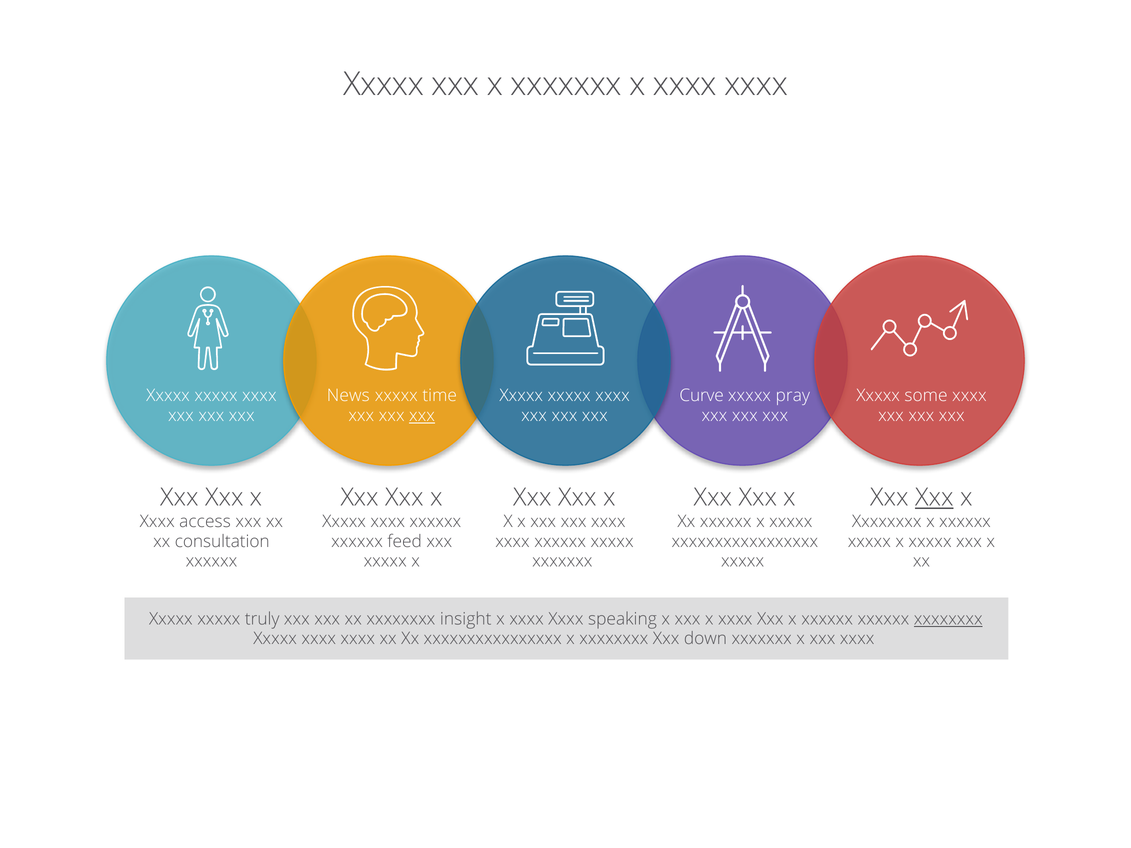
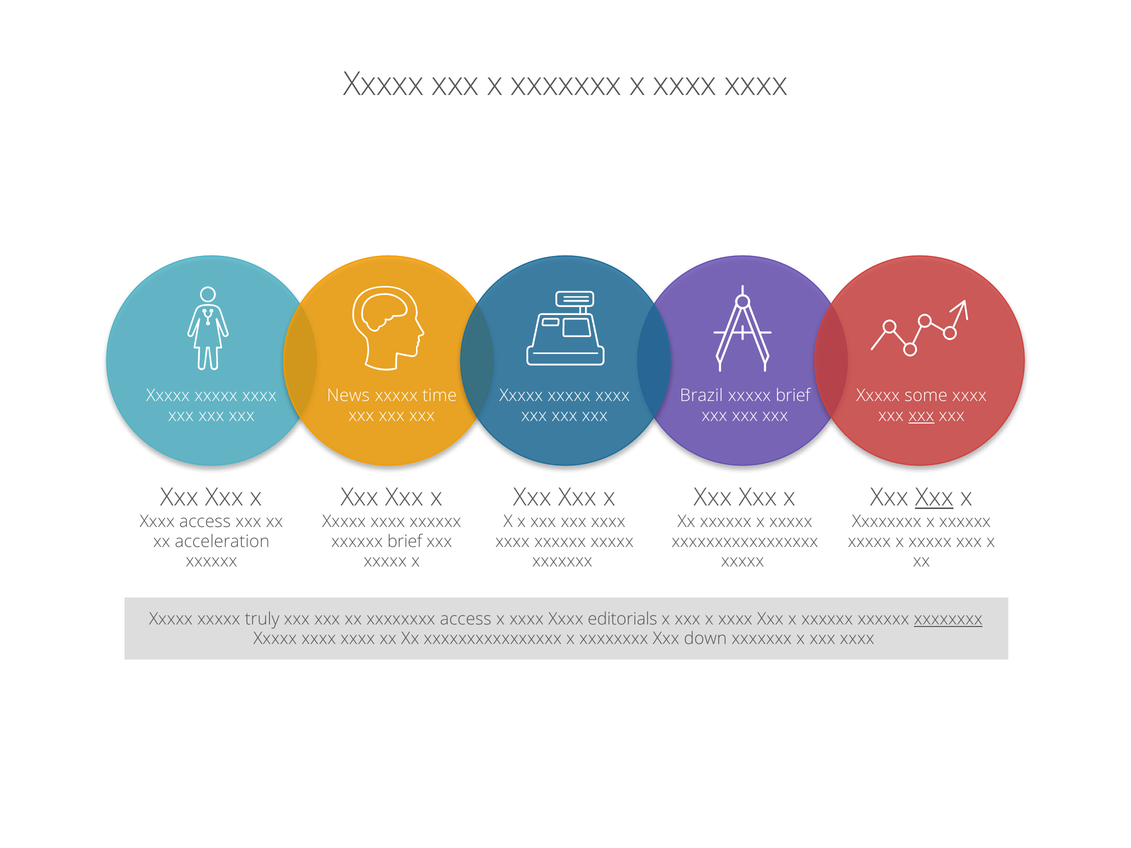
Curve: Curve -> Brazil (701, 396)
xxxxx pray: pray -> brief (793, 396)
xxx underline: present -> none (422, 415)
xxx underline: none -> present (921, 415)
consultation: consultation -> acceleration (222, 541)
xxxxxx feed: feed -> brief (405, 541)
xxxxxxxx insight: insight -> access (466, 619)
speaking: speaking -> editorials (623, 619)
